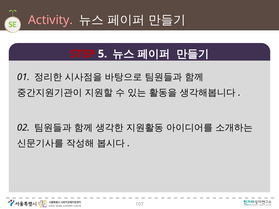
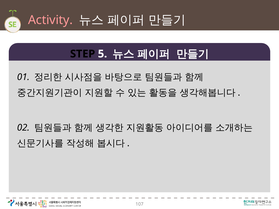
STEP colour: red -> black (83, 54)
